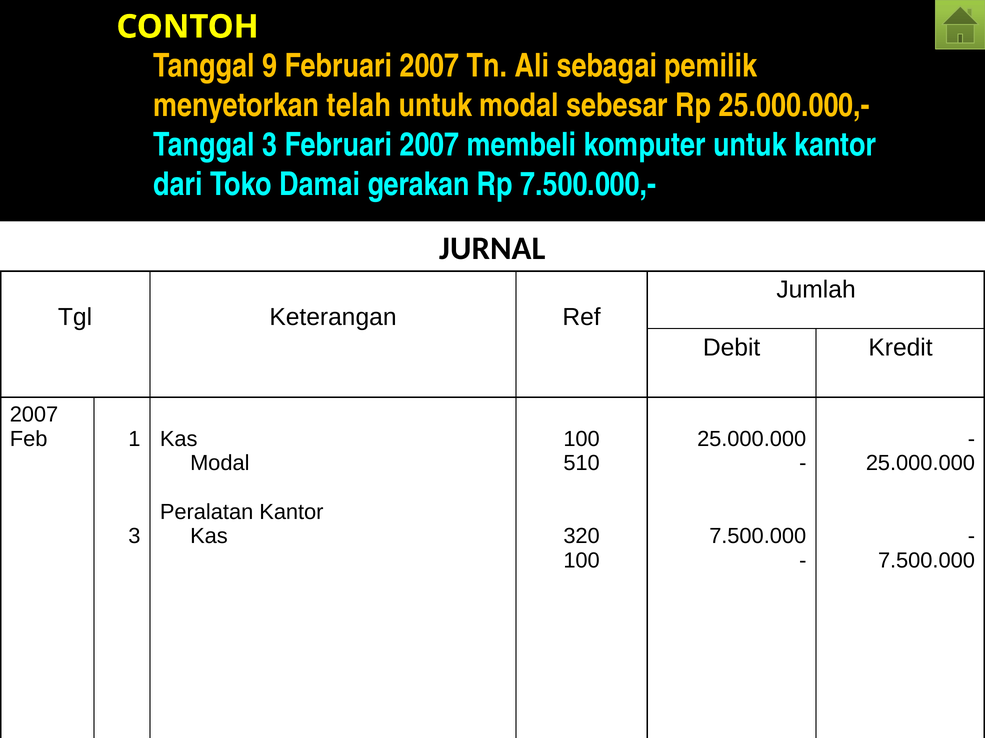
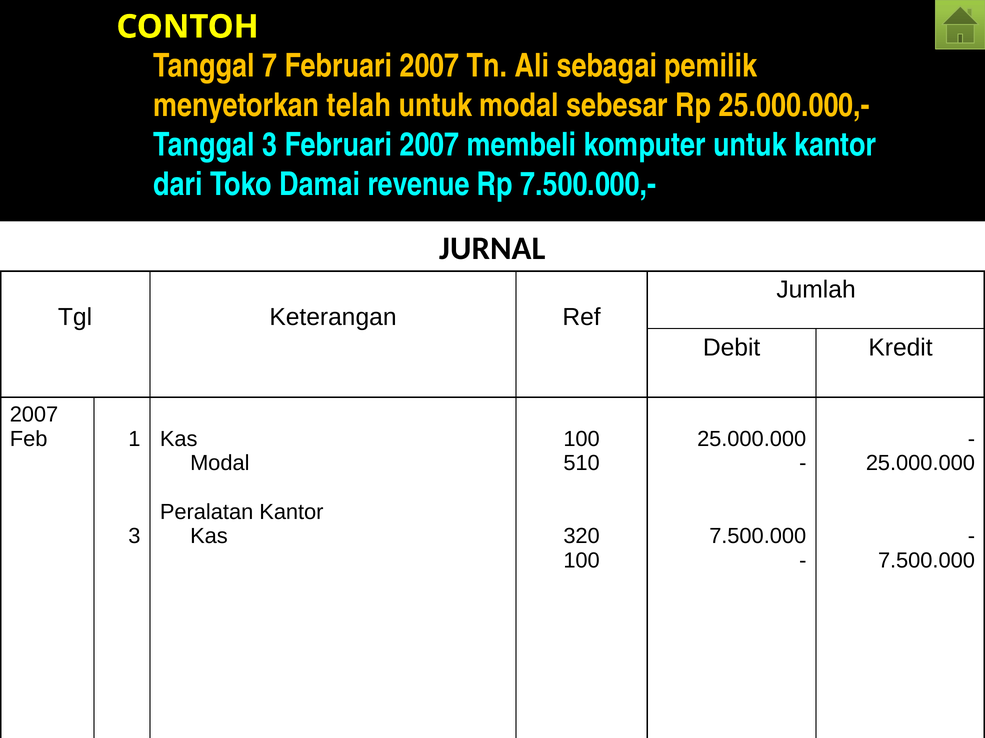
9: 9 -> 7 (270, 66)
gerakan: gerakan -> revenue (419, 184)
